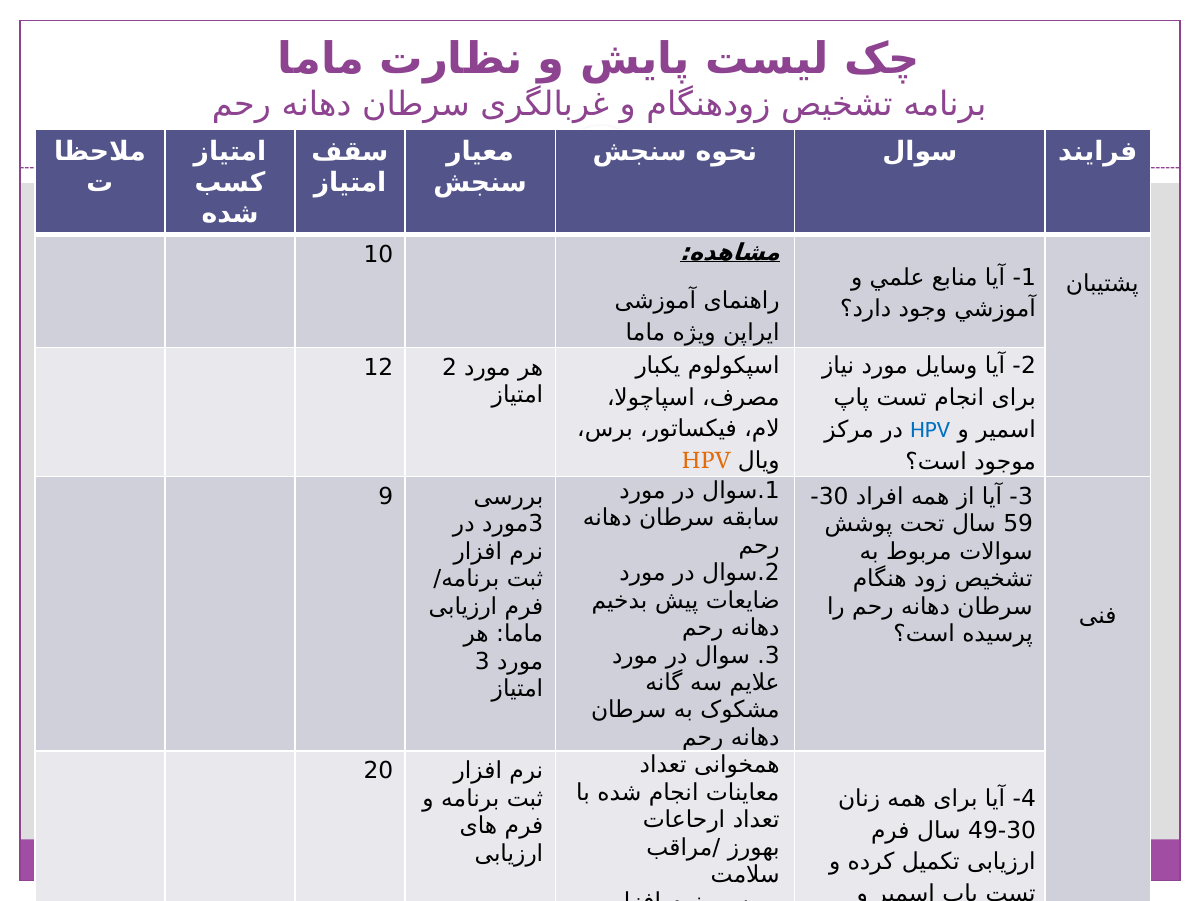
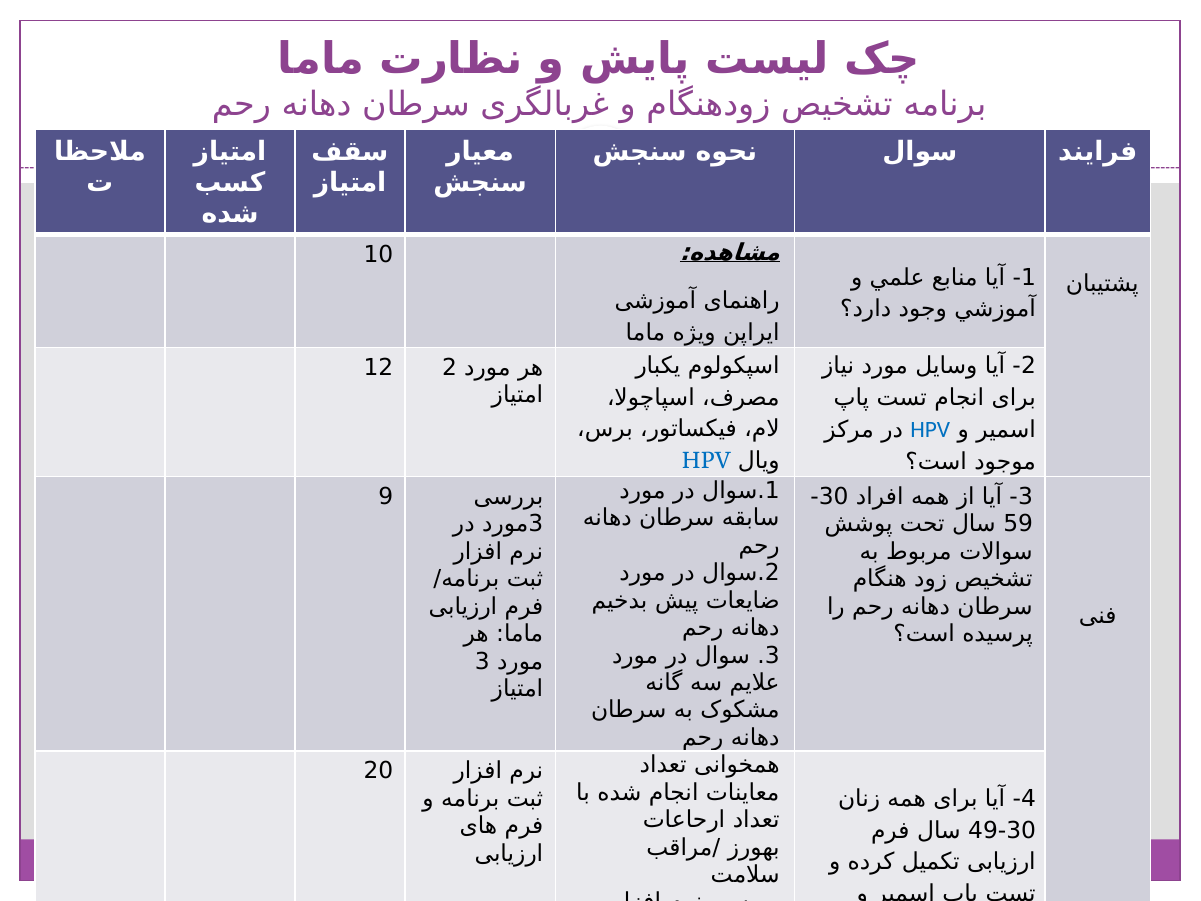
HPV colour: orange -> blue (706, 461)
